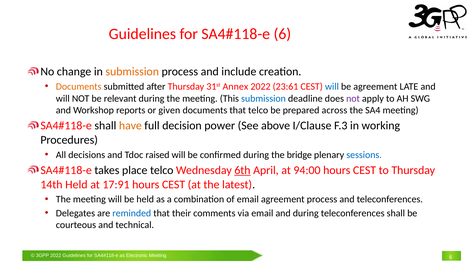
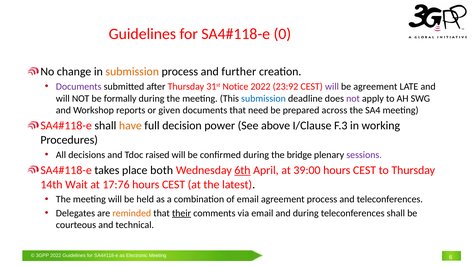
6: 6 -> 0 (282, 34)
include: include -> further (239, 72)
Documents colour: orange -> purple (79, 86)
Annex: Annex -> Notice (235, 86)
23:61: 23:61 -> 23:92 (286, 86)
will colour: blue -> purple (332, 86)
relevant: relevant -> formally (120, 98)
that telco: telco -> need (258, 110)
sessions colour: blue -> purple (364, 154)
place telco: telco -> both (162, 170)
94:00: 94:00 -> 39:00 (307, 170)
14th Held: Held -> Wait (76, 184)
17:91: 17:91 -> 17:76 (116, 184)
reminded colour: blue -> orange (132, 213)
their underline: none -> present (182, 213)
